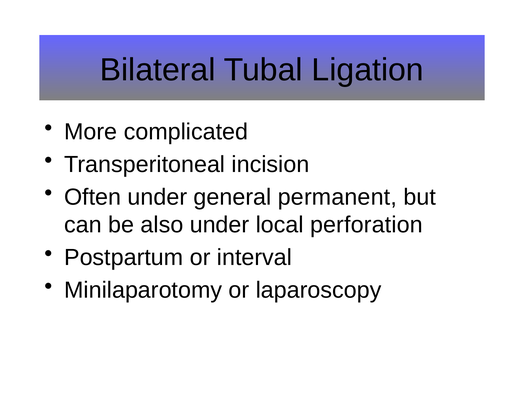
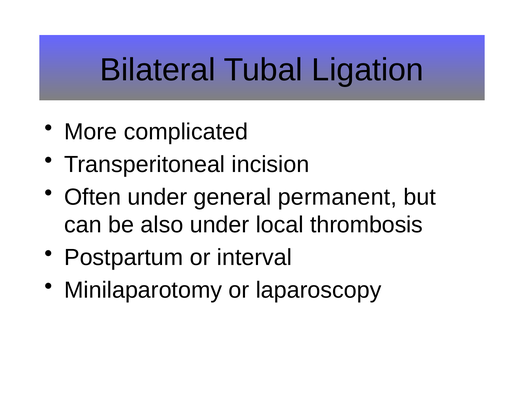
perforation: perforation -> thrombosis (367, 225)
